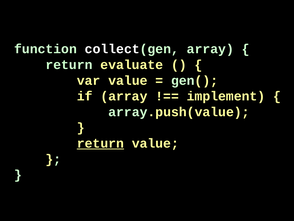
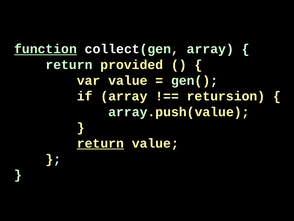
function underline: none -> present (45, 49)
evaluate: evaluate -> provided (132, 65)
implement: implement -> retursion (226, 96)
